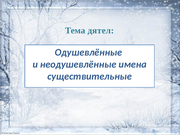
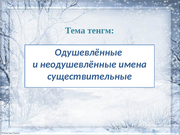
дятел: дятел -> тенгм (101, 30)
